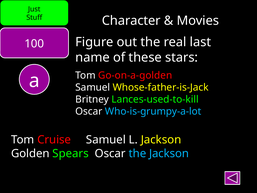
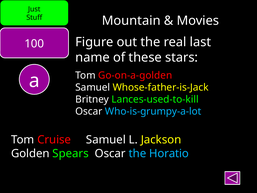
Character: Character -> Mountain (131, 21)
the Jackson: Jackson -> Horatio (169, 153)
